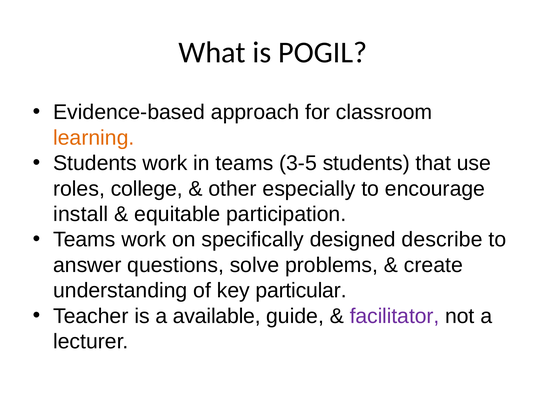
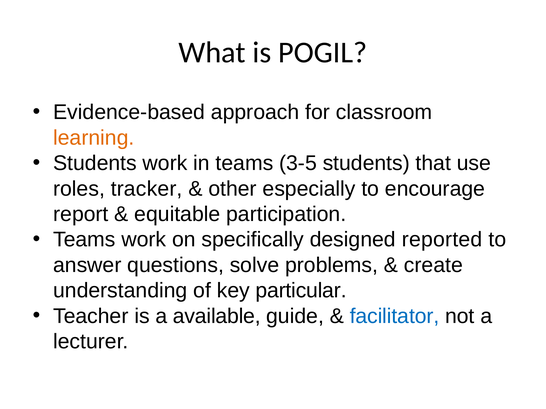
college: college -> tracker (147, 189)
install: install -> report (81, 214)
describe: describe -> reported (442, 240)
facilitator colour: purple -> blue (395, 316)
